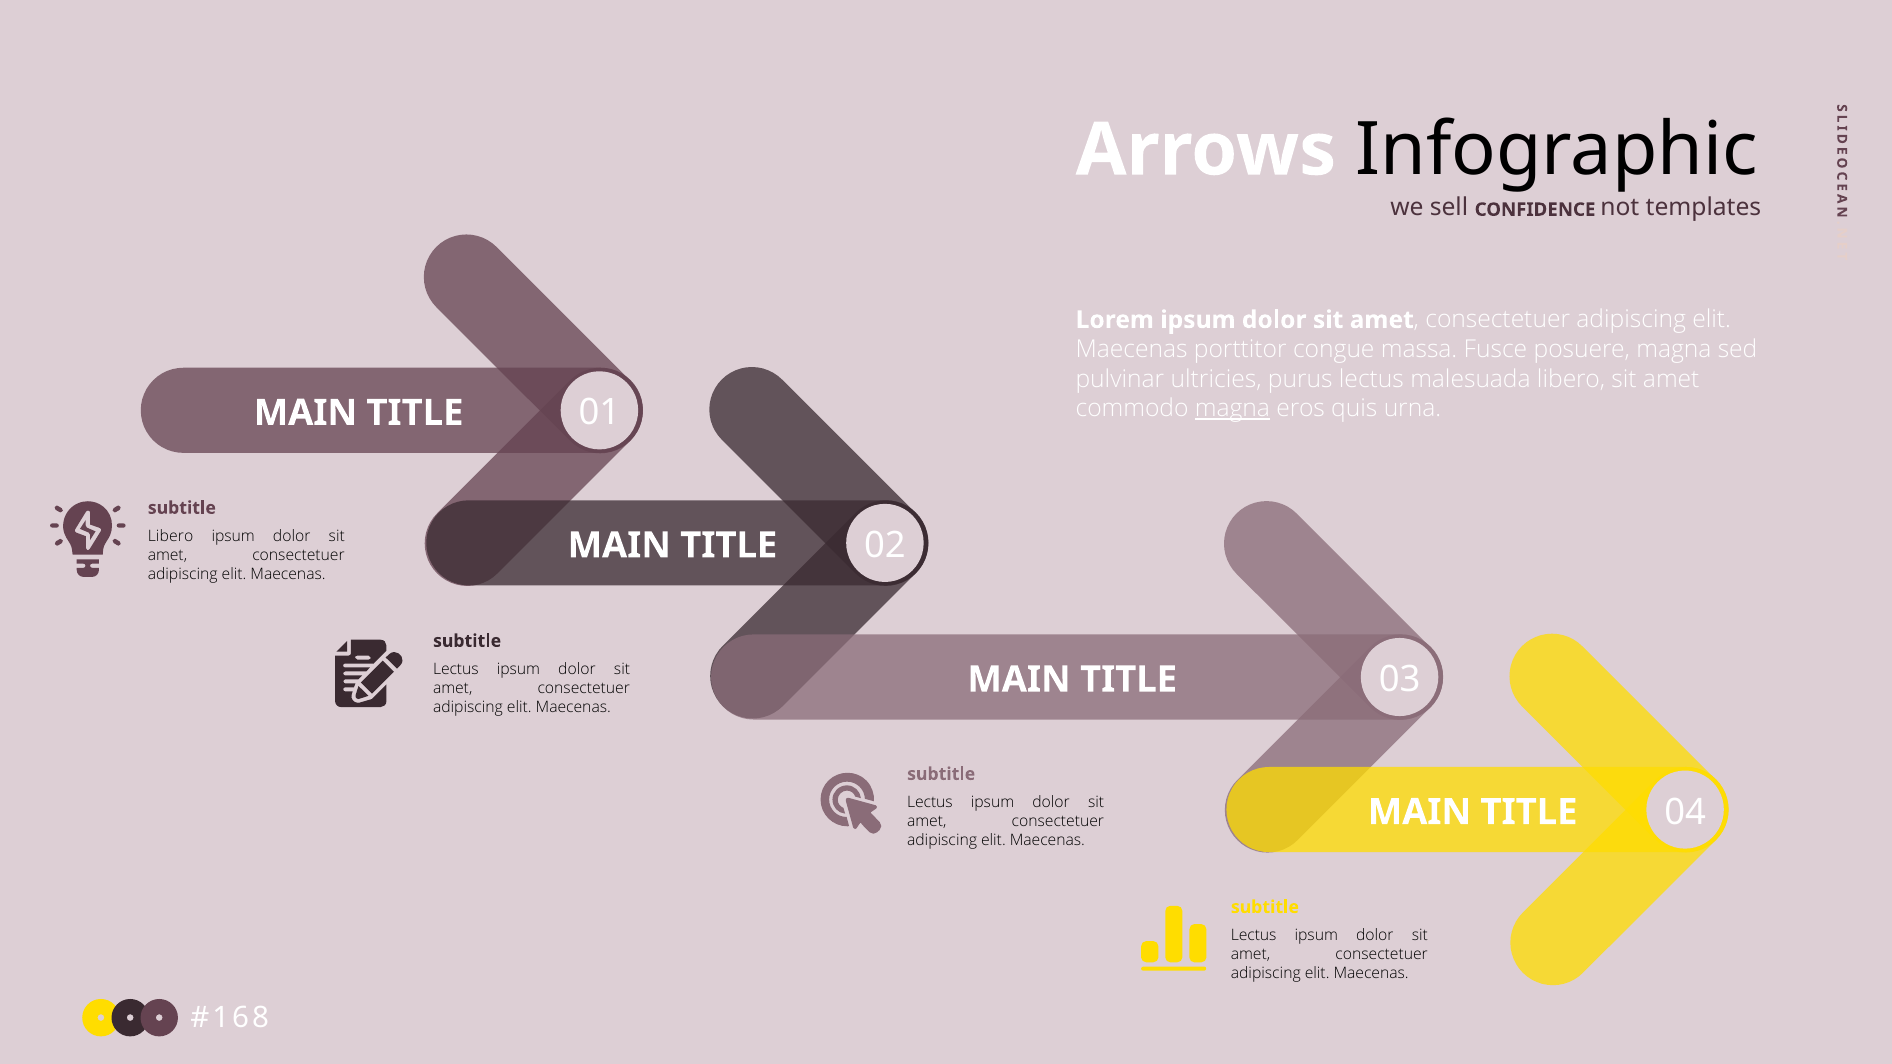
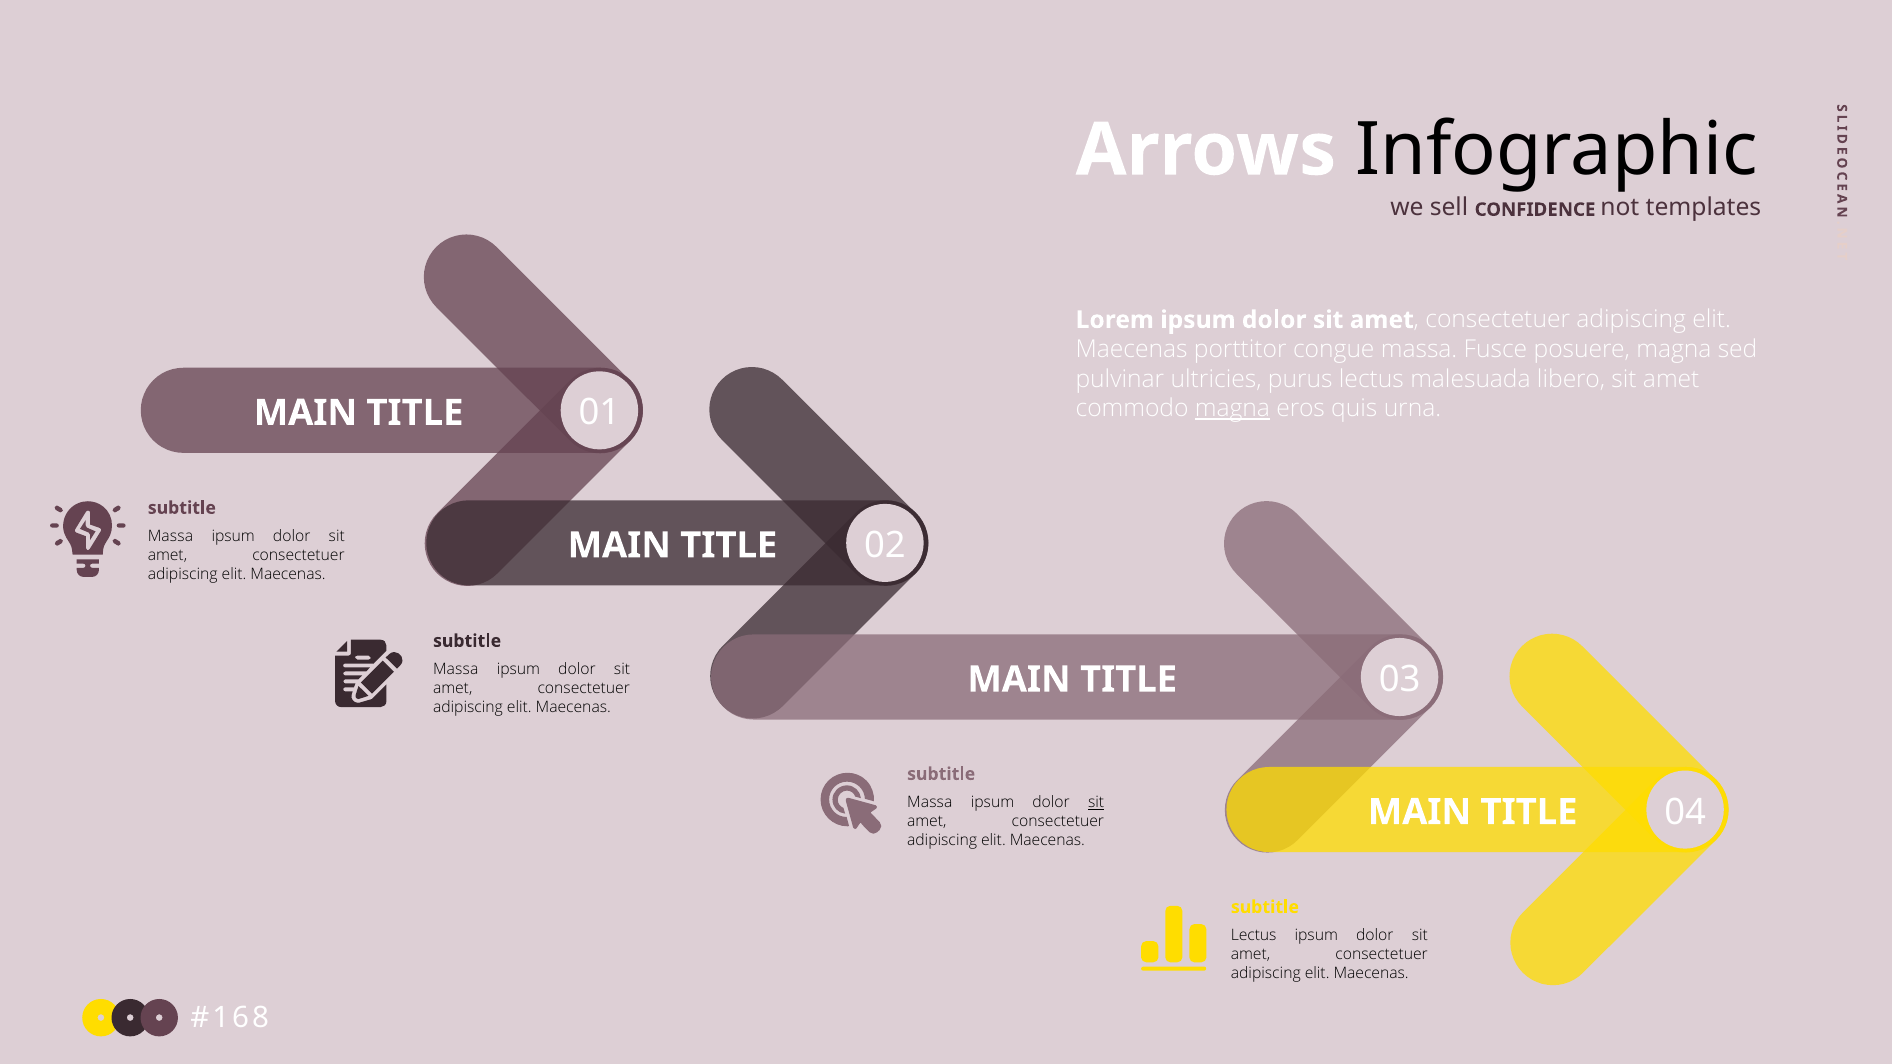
Libero: Libero -> Massa (170, 537)
Lectus: Lectus -> Massa (456, 670)
Lectus: Lectus -> Massa (930, 803)
sit underline: none -> present (1096, 803)
